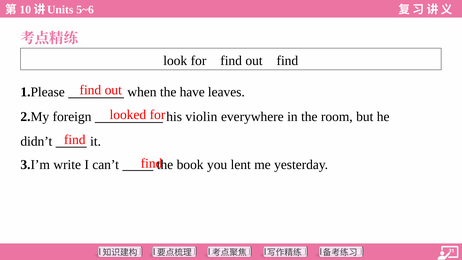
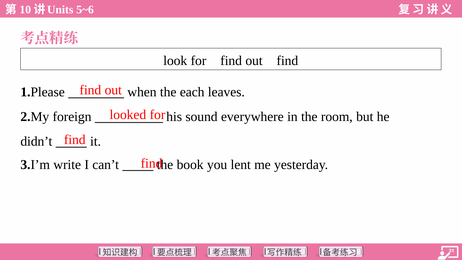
have: have -> each (192, 92)
violin: violin -> sound (201, 117)
